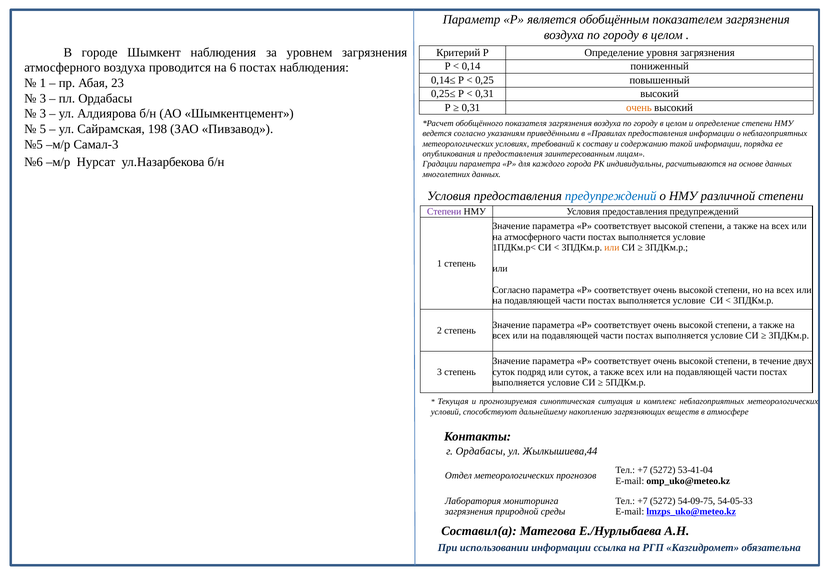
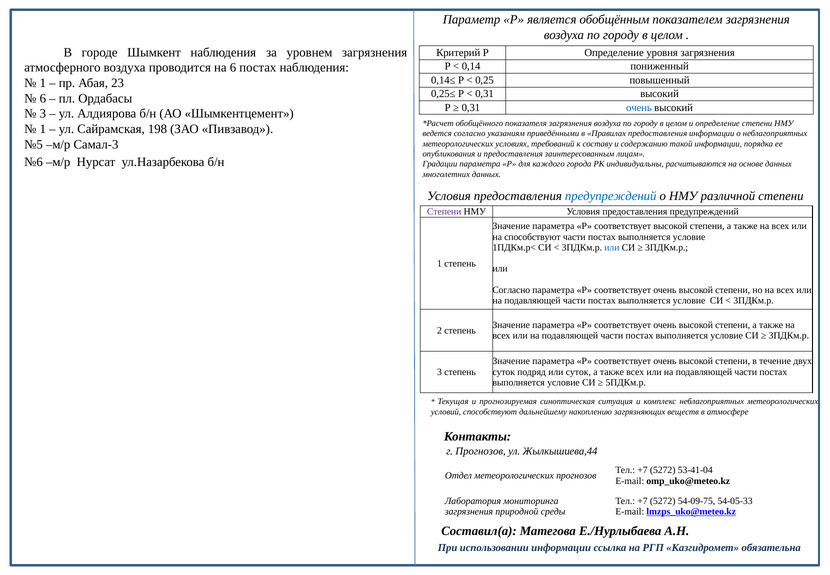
3: 3 -> 6 (43, 98)
очень colour: orange -> blue (639, 107)
5: 5 -> 1 (43, 129)
на атмосферного: атмосферного -> способствуют (532, 237)
или colour: orange -> blue (612, 247)
г Ордабасы: Ордабасы -> Прогнозов (481, 451)
